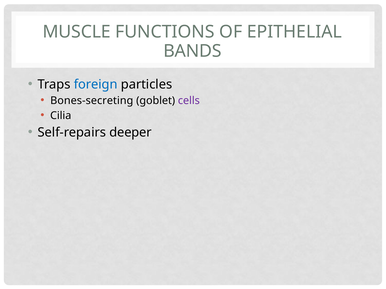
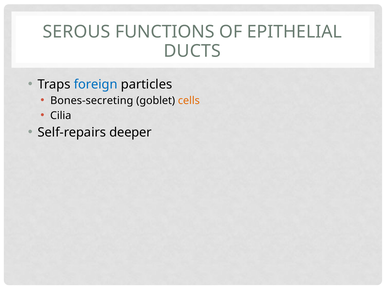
MUSCLE: MUSCLE -> SEROUS (76, 32)
BANDS: BANDS -> DUCTS (192, 51)
cells colour: purple -> orange (189, 101)
